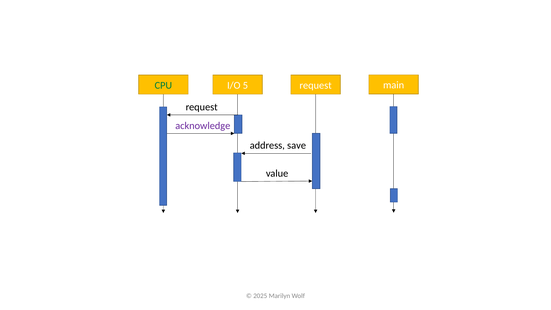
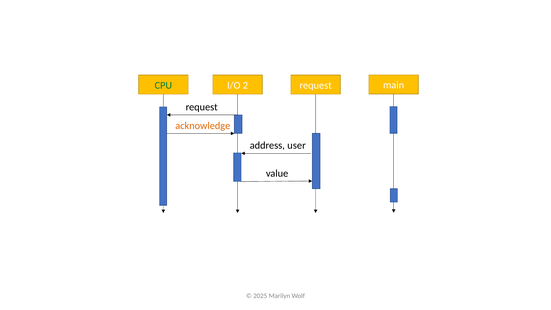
5: 5 -> 2 (245, 85)
acknowledge colour: purple -> orange (203, 126)
save: save -> user (297, 146)
